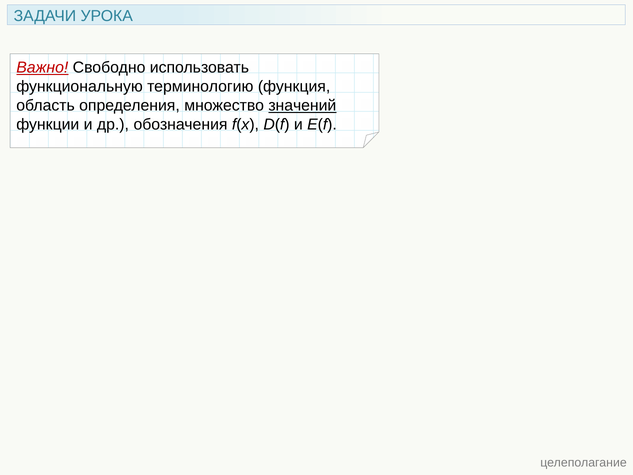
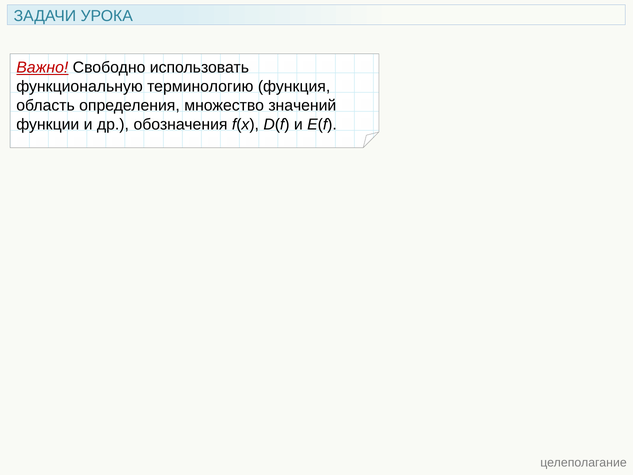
значений underline: present -> none (302, 106)
